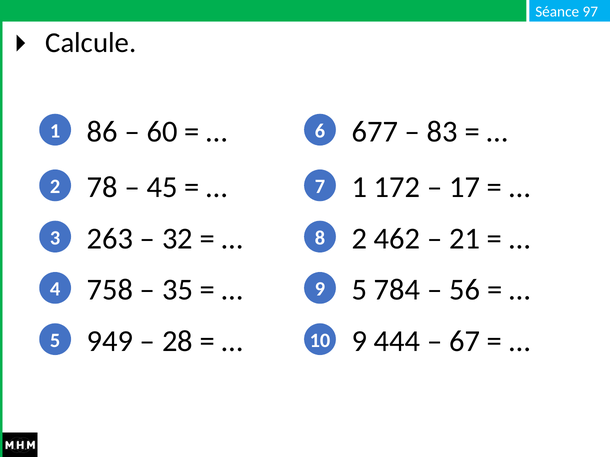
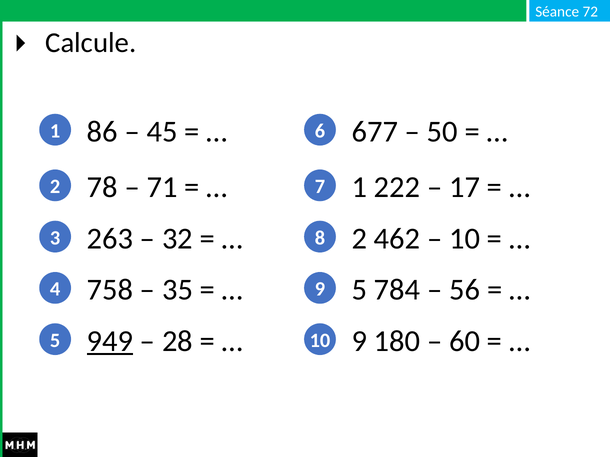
97: 97 -> 72 (590, 12)
60: 60 -> 45 (162, 132)
83: 83 -> 50 (442, 132)
45: 45 -> 71 (162, 187)
172: 172 -> 222 (397, 187)
21: 21 -> 10 (465, 239)
949 underline: none -> present (110, 341)
444: 444 -> 180 (397, 341)
67: 67 -> 60 (465, 341)
